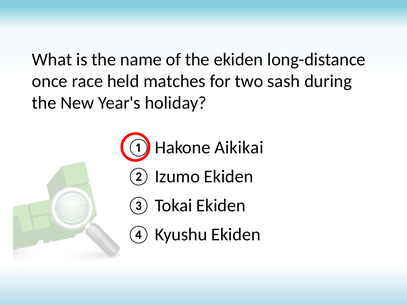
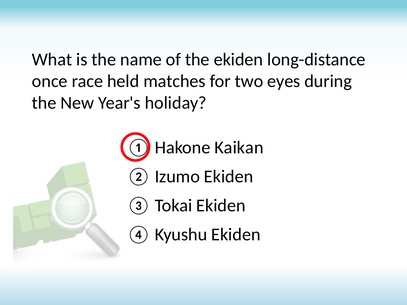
sash: sash -> eyes (284, 81)
Aikikai: Aikikai -> Kaikan (239, 148)
